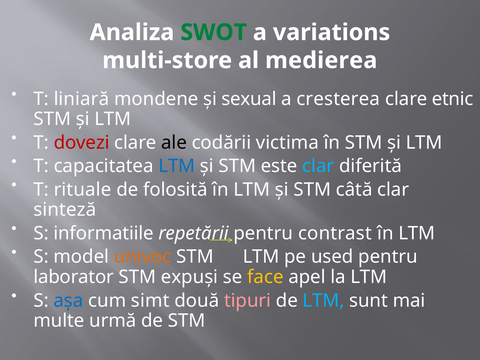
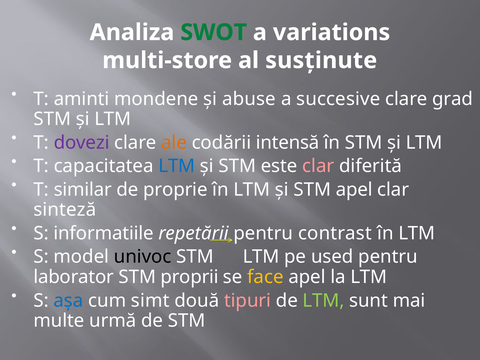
medierea: medierea -> susţinute (321, 60)
liniară: liniară -> aminti (82, 99)
sexual: sexual -> abuse (249, 99)
cresterea: cresterea -> succesive (338, 99)
etnic: etnic -> grad (453, 99)
dovezi colour: red -> purple (82, 143)
ale colour: black -> orange (174, 143)
victima: victima -> intensă (288, 143)
clar colour: light blue -> pink (318, 166)
rituale: rituale -> similar (83, 190)
folosită: folosită -> proprie (175, 190)
STM câtă: câtă -> apel (354, 190)
univoc colour: orange -> black (143, 257)
expuşi: expuşi -> proprii (190, 277)
LTM colour: light blue -> light green (324, 301)
